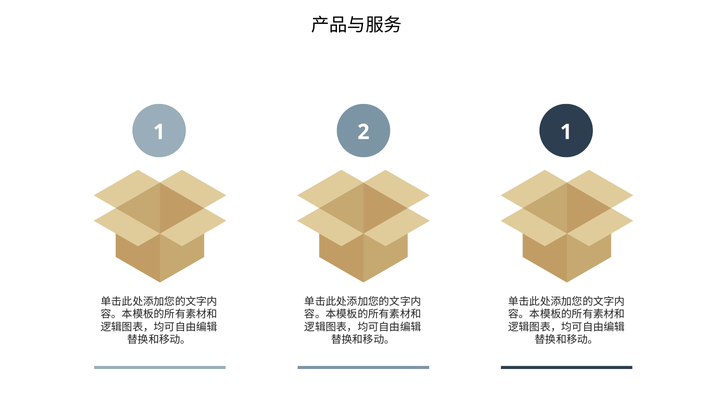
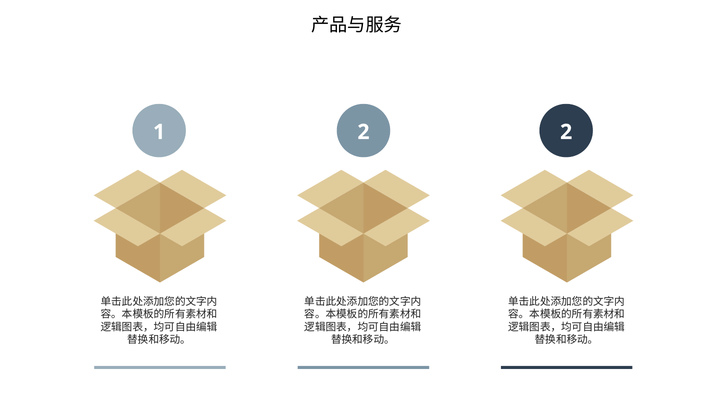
1 1: 1 -> 2 (566, 132)
